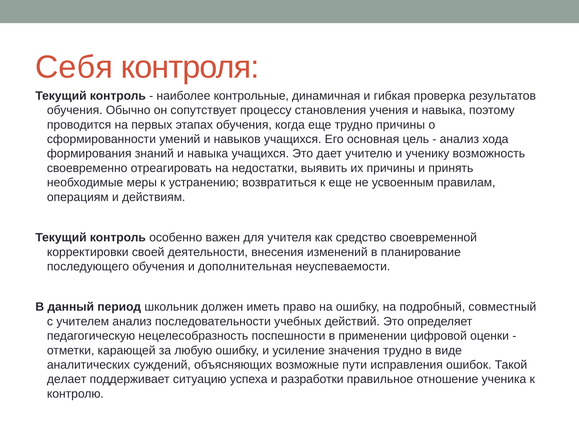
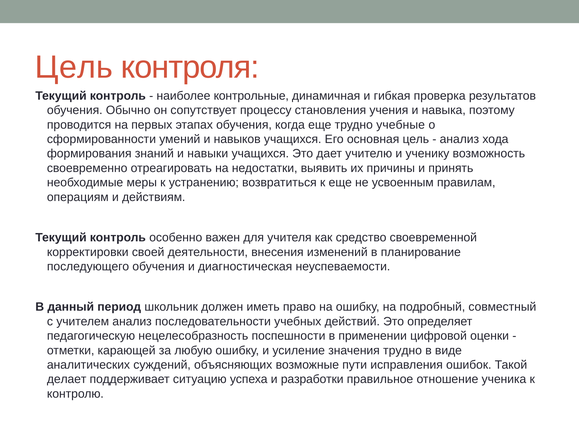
Себя: Себя -> Цель (74, 67)
трудно причины: причины -> учебные (401, 125)
знаний и навыка: навыка -> навыки (208, 154)
дополнительная: дополнительная -> диагностическая (245, 267)
